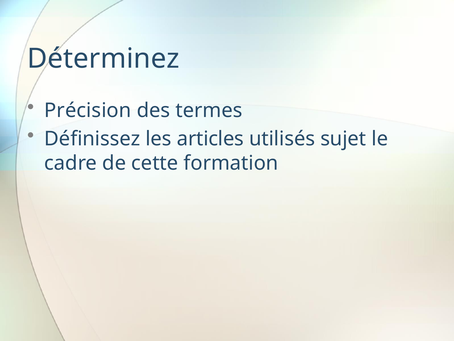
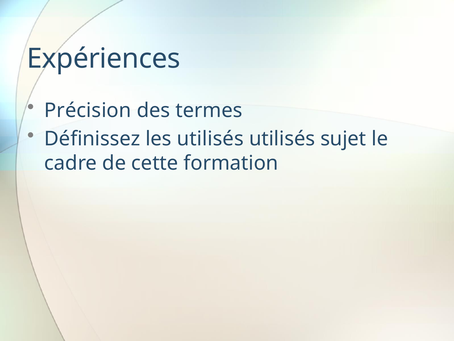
Déterminez: Déterminez -> Expériences (104, 59)
les articles: articles -> utilisés (210, 139)
